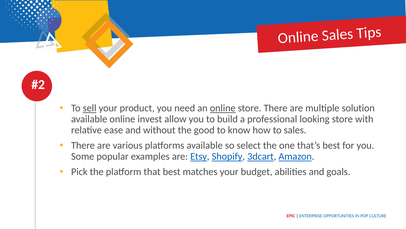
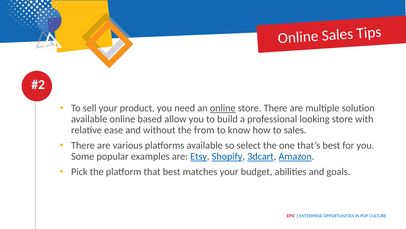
sell underline: present -> none (90, 108)
invest: invest -> based (150, 119)
good: good -> from (204, 130)
